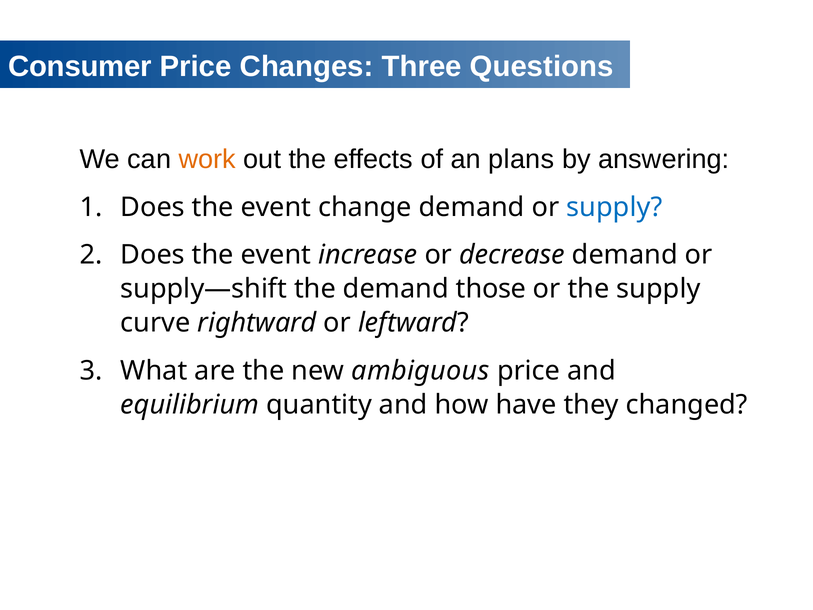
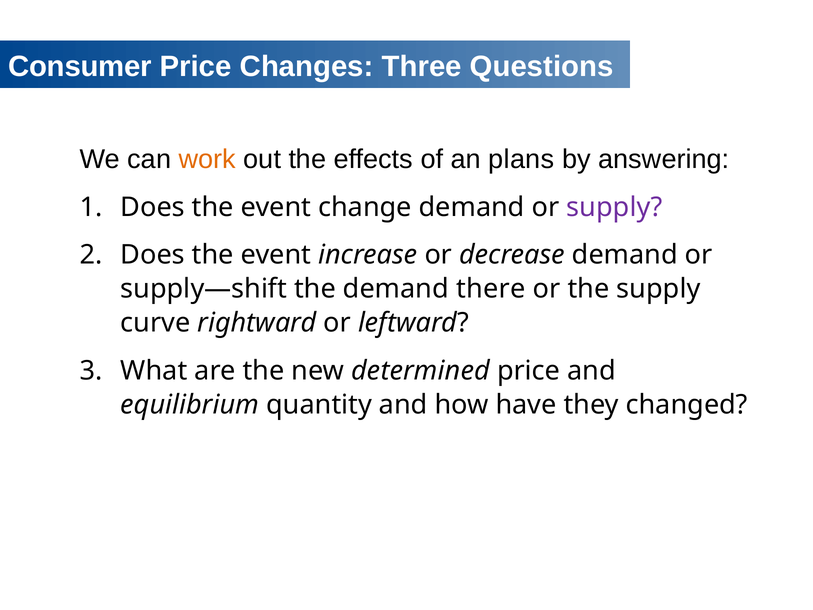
supply colour: blue -> purple (614, 207)
those: those -> there (491, 289)
ambiguous: ambiguous -> determined (421, 371)
